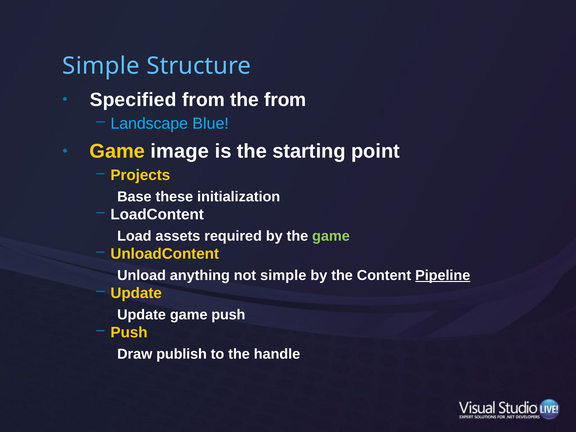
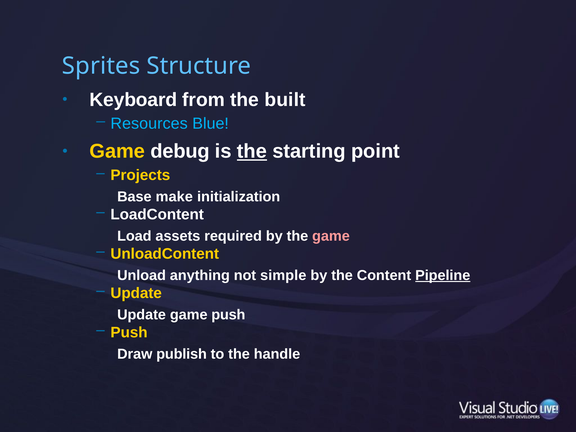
Simple: Simple -> Sprites (101, 66)
Specified: Specified -> Keyboard (133, 100)
the from: from -> built (285, 100)
Landscape: Landscape -> Resources (149, 124)
image: image -> debug (180, 151)
the underline: none -> present (252, 151)
these: these -> make (174, 197)
game colour: light green -> pink (331, 236)
